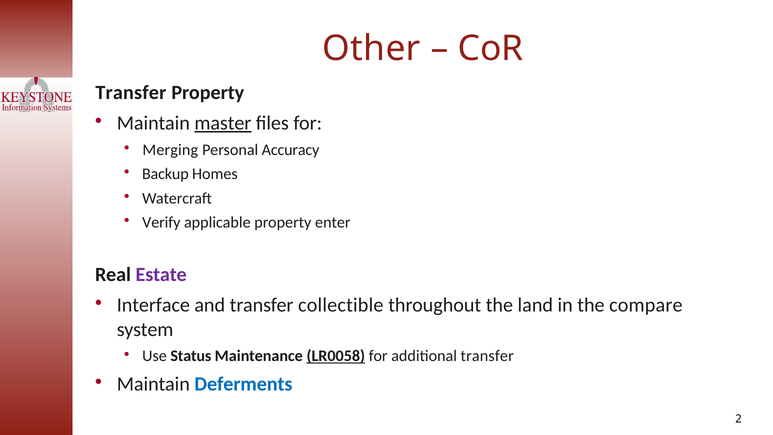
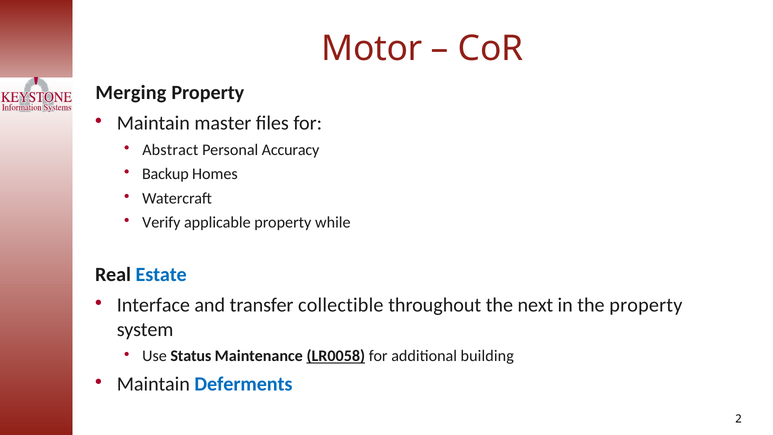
Other: Other -> Motor (372, 48)
Transfer: Transfer -> Merging (131, 93)
master underline: present -> none (223, 123)
Merging: Merging -> Abstract (170, 150)
enter: enter -> while (333, 222)
Estate colour: purple -> blue (161, 275)
land: land -> next (535, 305)
the compare: compare -> property (646, 305)
additional transfer: transfer -> building (487, 356)
